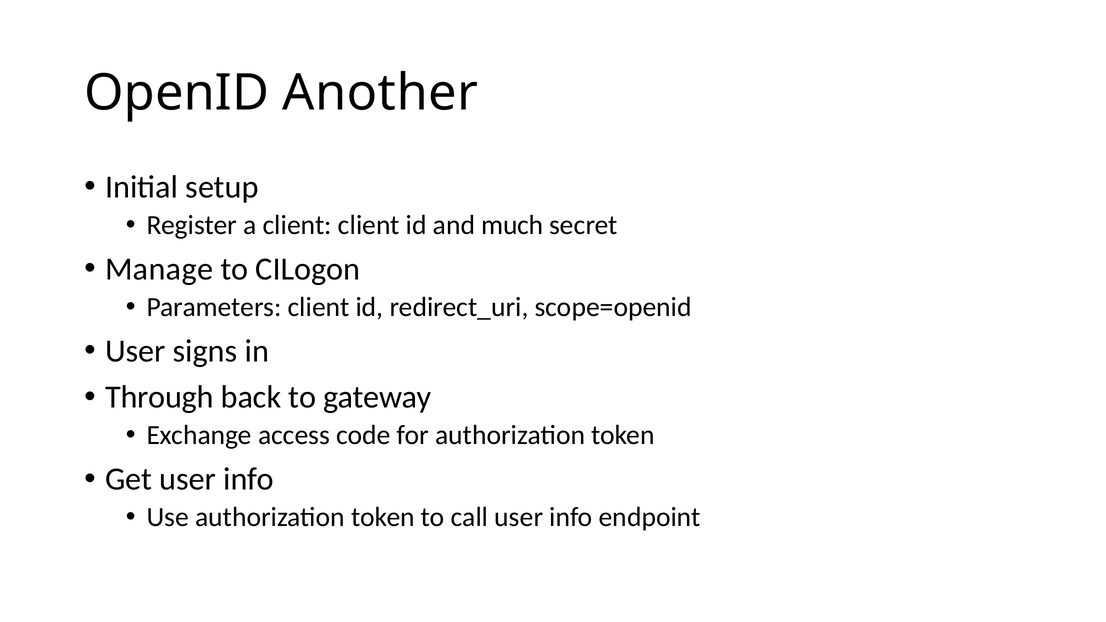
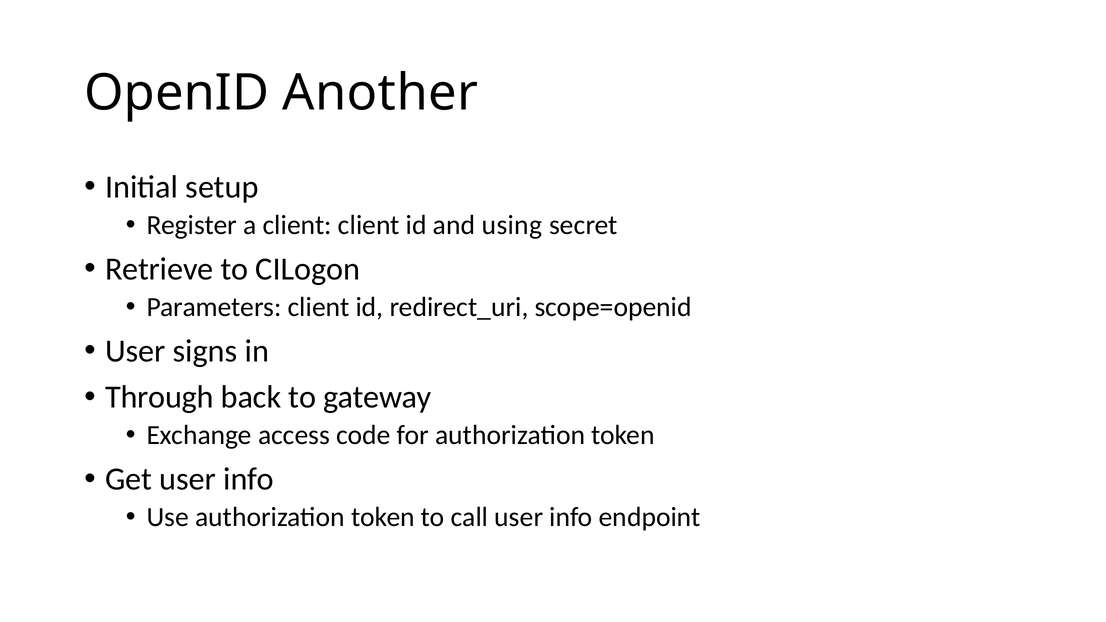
much: much -> using (512, 225)
Manage: Manage -> Retrieve (159, 269)
